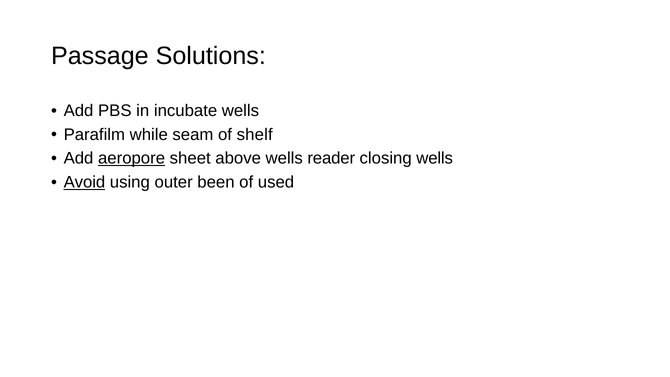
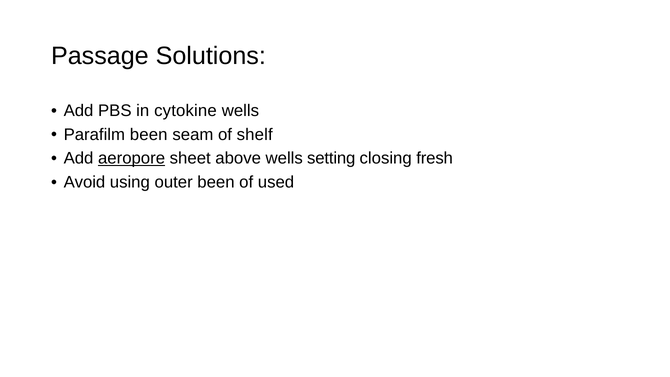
incubate: incubate -> cytokine (185, 111)
Parafilm while: while -> been (149, 135)
reader: reader -> setting (331, 158)
closing wells: wells -> fresh (435, 158)
Avoid underline: present -> none (84, 182)
